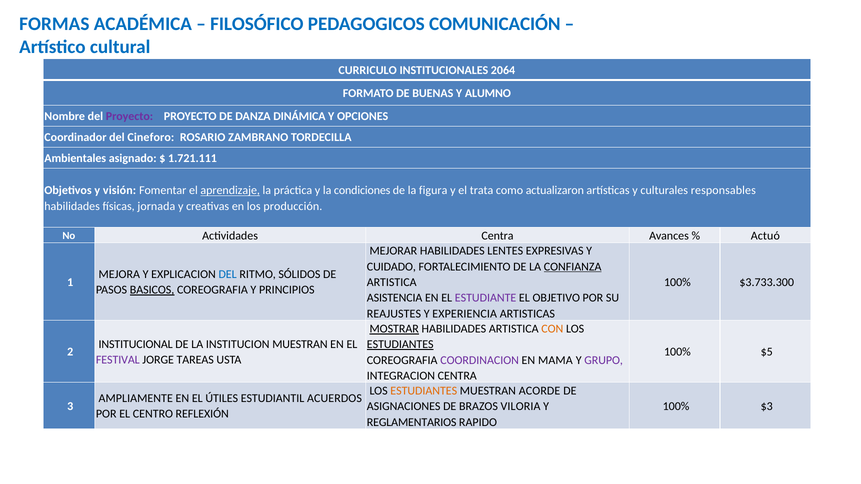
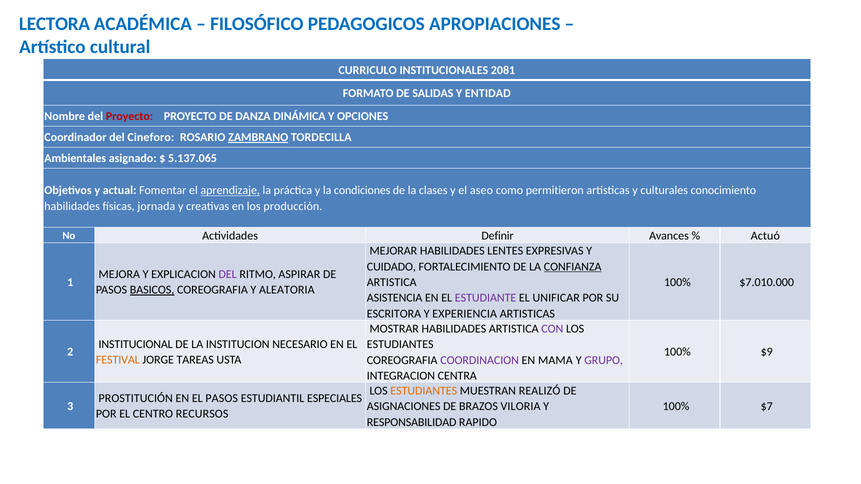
FORMAS: FORMAS -> LECTORA (54, 24)
COMUNICACIÓN: COMUNICACIÓN -> APROPIACIONES (495, 24)
2064: 2064 -> 2081 (503, 70)
BUENAS: BUENAS -> SALIDAS (433, 93)
ALUMNO: ALUMNO -> ENTIDAD (488, 93)
Proyecto colour: purple -> red (129, 116)
ZAMBRANO underline: none -> present (258, 137)
1.721.111: 1.721.111 -> 5.137.065 (192, 158)
visión: visión -> actual (120, 191)
figura: figura -> clases (433, 191)
trata: trata -> aseo (481, 191)
actualizaron: actualizaron -> permitieron (555, 191)
responsables: responsables -> conocimiento (723, 191)
Actividades Centra: Centra -> Definir (498, 236)
DEL colour: blue -> purple (228, 274)
SÓLIDOS: SÓLIDOS -> ASPIRAR (299, 274)
$3.733.300: $3.733.300 -> $7.010.000 (767, 282)
PRINCIPIOS: PRINCIPIOS -> ALEATORIA (287, 290)
OBJETIVO: OBJETIVO -> UNIFICAR (556, 298)
REAJUSTES: REAJUSTES -> ESCRITORA (394, 314)
MOSTRAR underline: present -> none (394, 329)
CON colour: orange -> purple (552, 329)
INSTITUCION MUESTRAN: MUESTRAN -> NECESARIO (300, 344)
ESTUDIANTES underline: present -> none (400, 345)
$5: $5 -> $9 (767, 352)
FESTIVAL colour: purple -> orange (118, 360)
ACORDE: ACORDE -> REALIZÓ (540, 391)
AMPLIAMENTE: AMPLIAMENTE -> PROSTITUCIÓN (136, 399)
EL ÚTILES: ÚTILES -> PASOS (222, 399)
ACUERDOS: ACUERDOS -> ESPECIALES (335, 399)
$3: $3 -> $7 (767, 406)
REFLEXIÓN: REFLEXIÓN -> RECURSOS (202, 414)
REGLAMENTARIOS: REGLAMENTARIOS -> RESPONSABILIDAD (412, 422)
